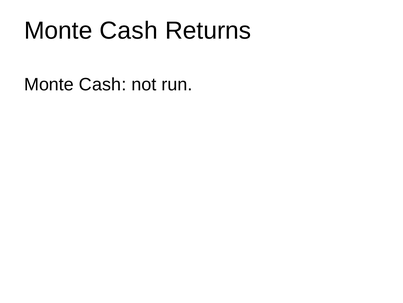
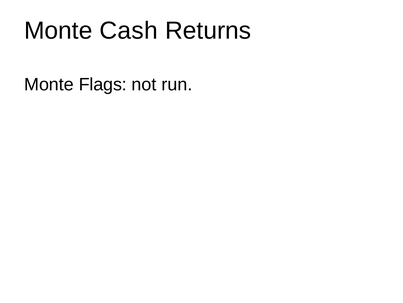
Cash: Cash -> Flags (103, 85)
